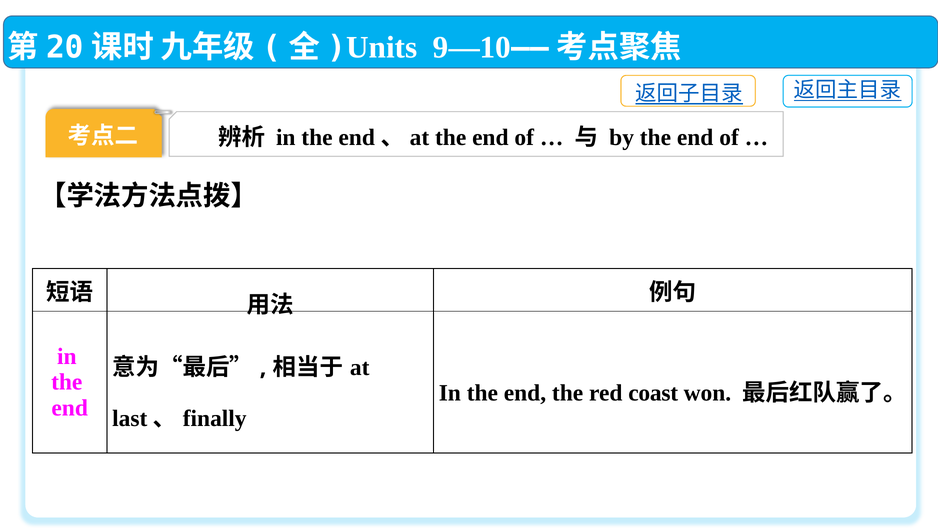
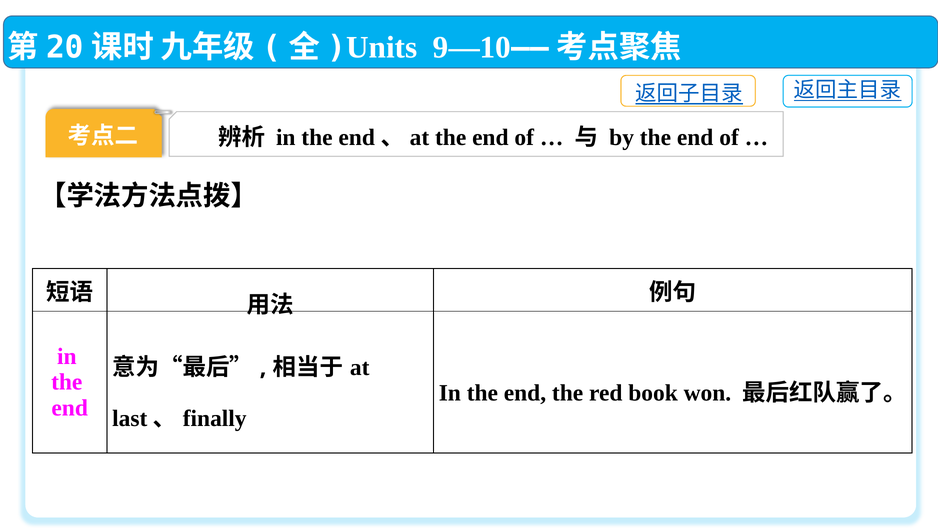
coast: coast -> book (653, 393)
